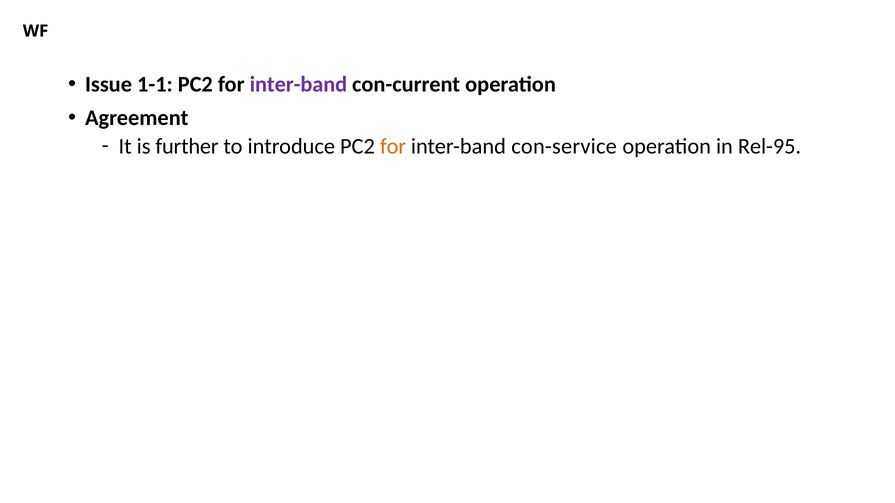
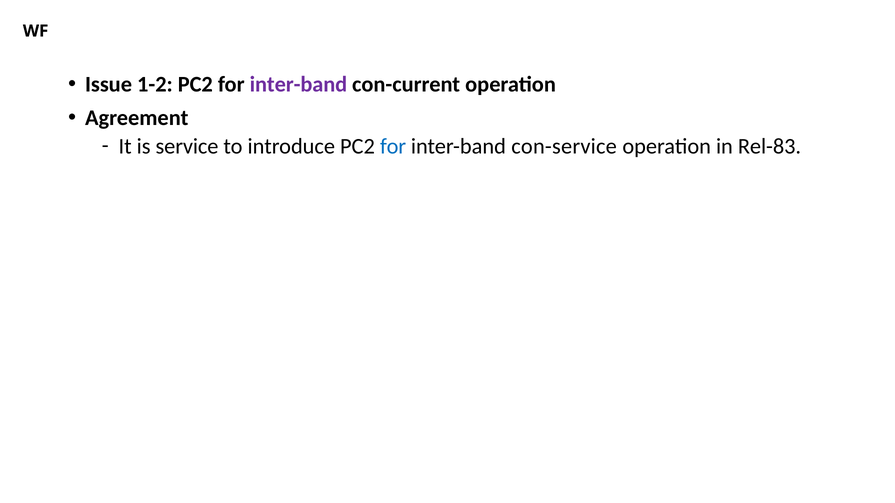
1-1: 1-1 -> 1-2 (155, 84)
further: further -> service (187, 147)
for colour: orange -> blue (393, 147)
Rel-95: Rel-95 -> Rel-83 (769, 147)
